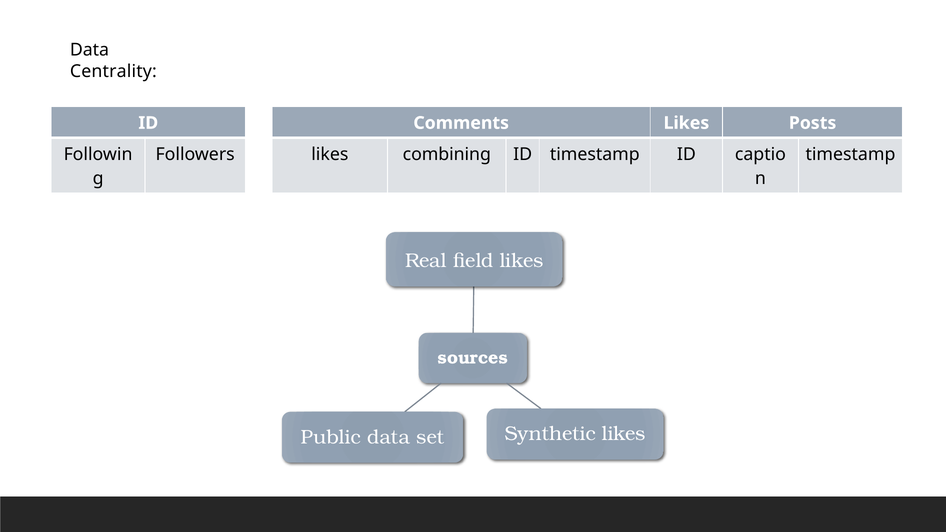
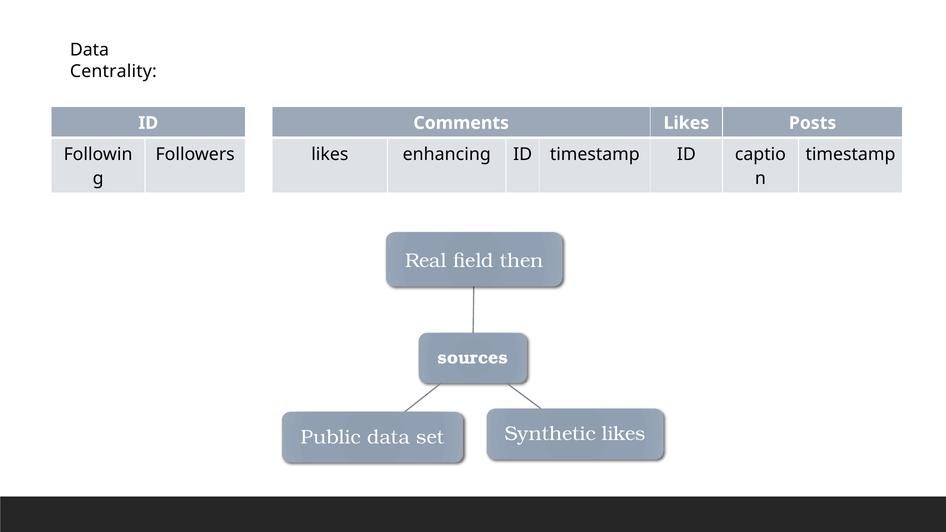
combining: combining -> enhancing (447, 154)
likes: likes -> then (522, 261)
